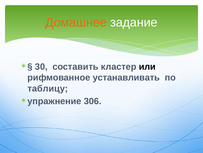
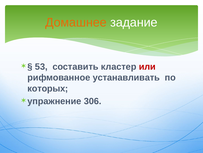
30: 30 -> 53 (41, 66)
или colour: black -> red (147, 66)
таблицу: таблицу -> которых (48, 88)
